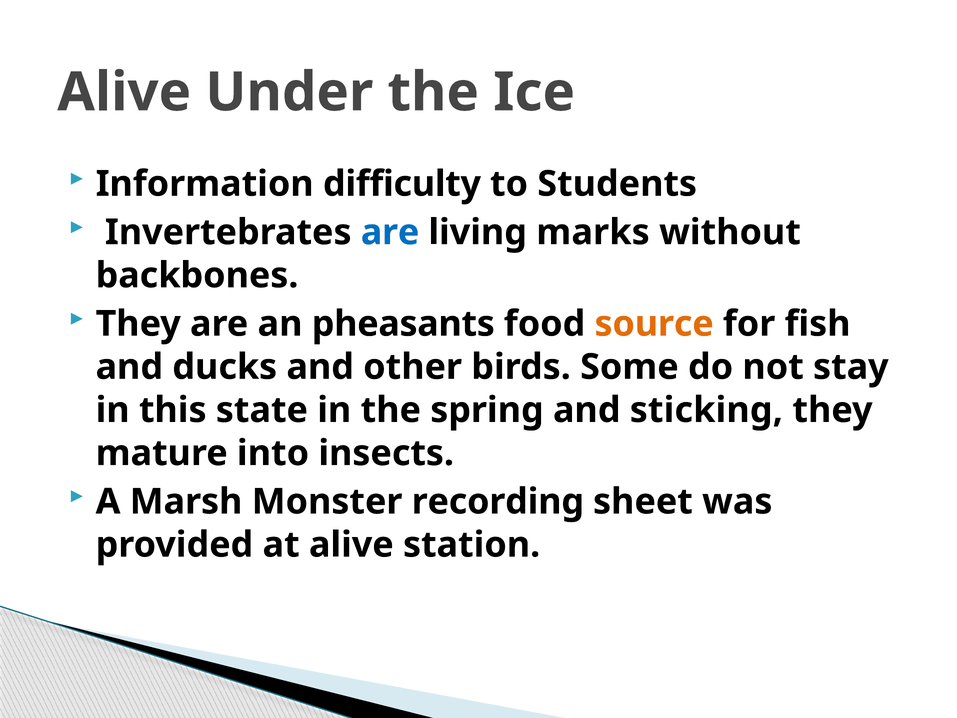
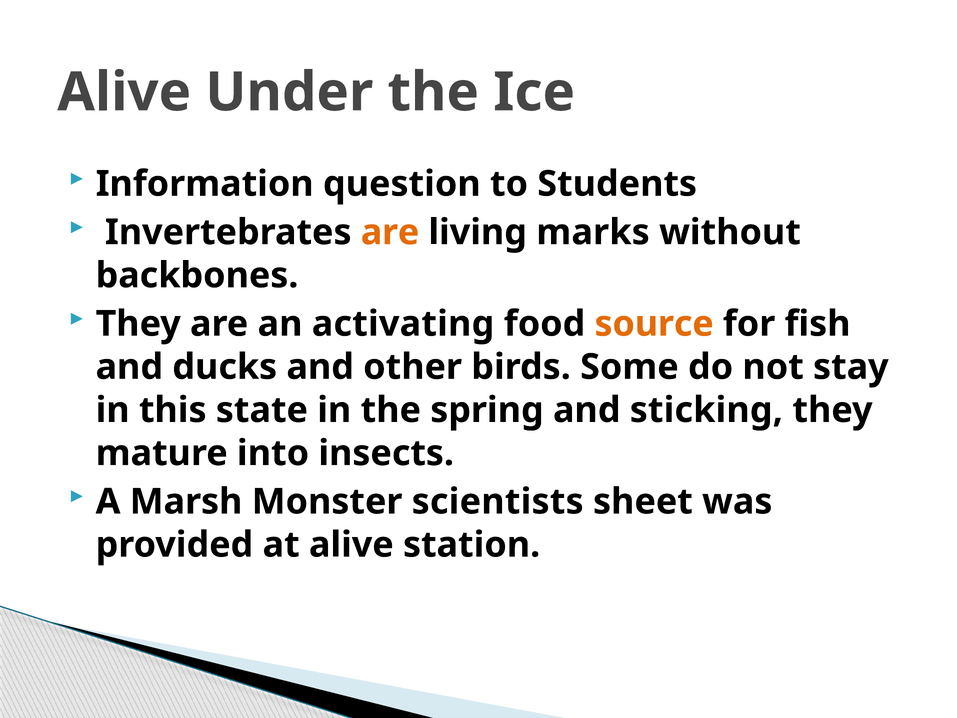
difficulty: difficulty -> question (402, 184)
are colour: blue -> orange (390, 232)
pheasants: pheasants -> activating (403, 324)
recording: recording -> scientists (498, 502)
